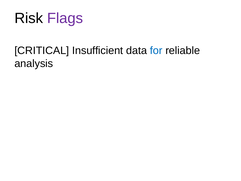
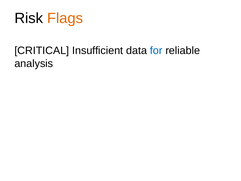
Flags colour: purple -> orange (65, 18)
